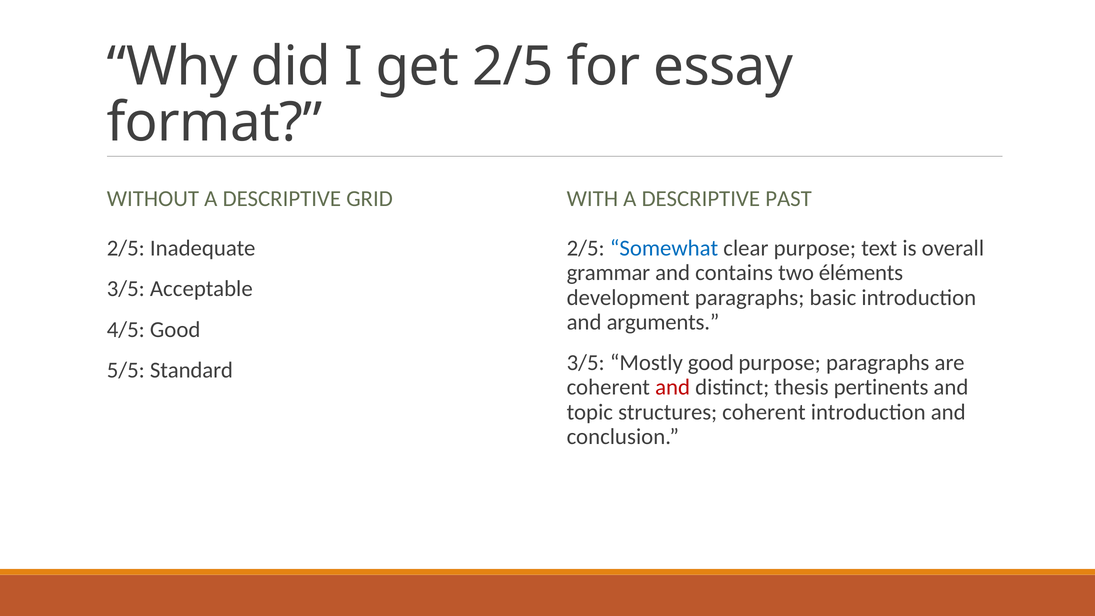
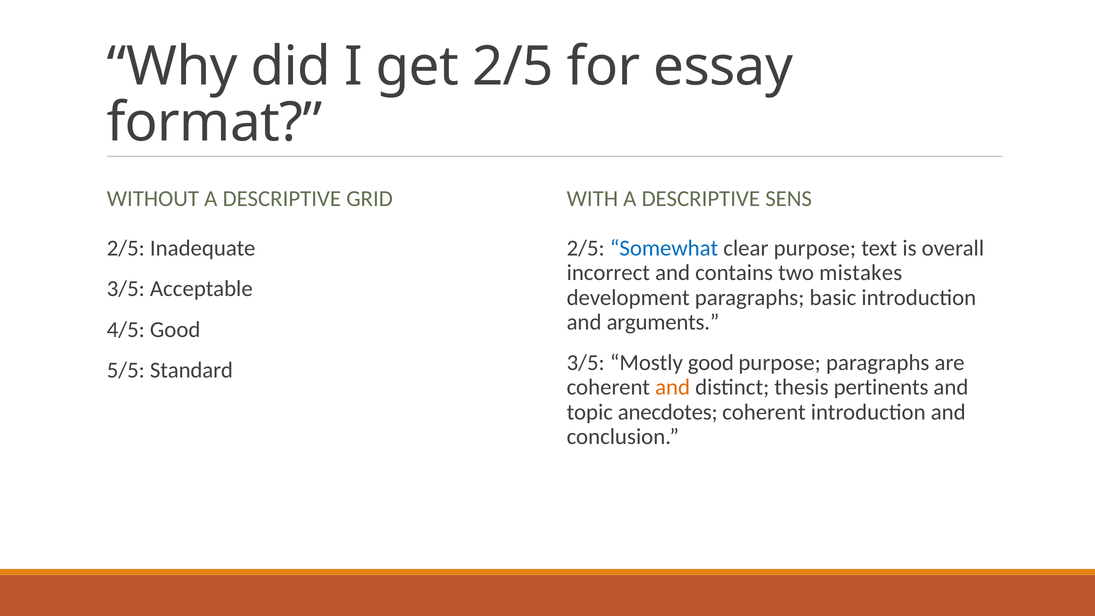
PAST: PAST -> SENS (789, 199)
grammar: grammar -> incorrect (608, 273)
éléments: éléments -> mistakes (861, 273)
and colour: red -> orange (673, 387)
structures: structures -> anecdotes (668, 412)
